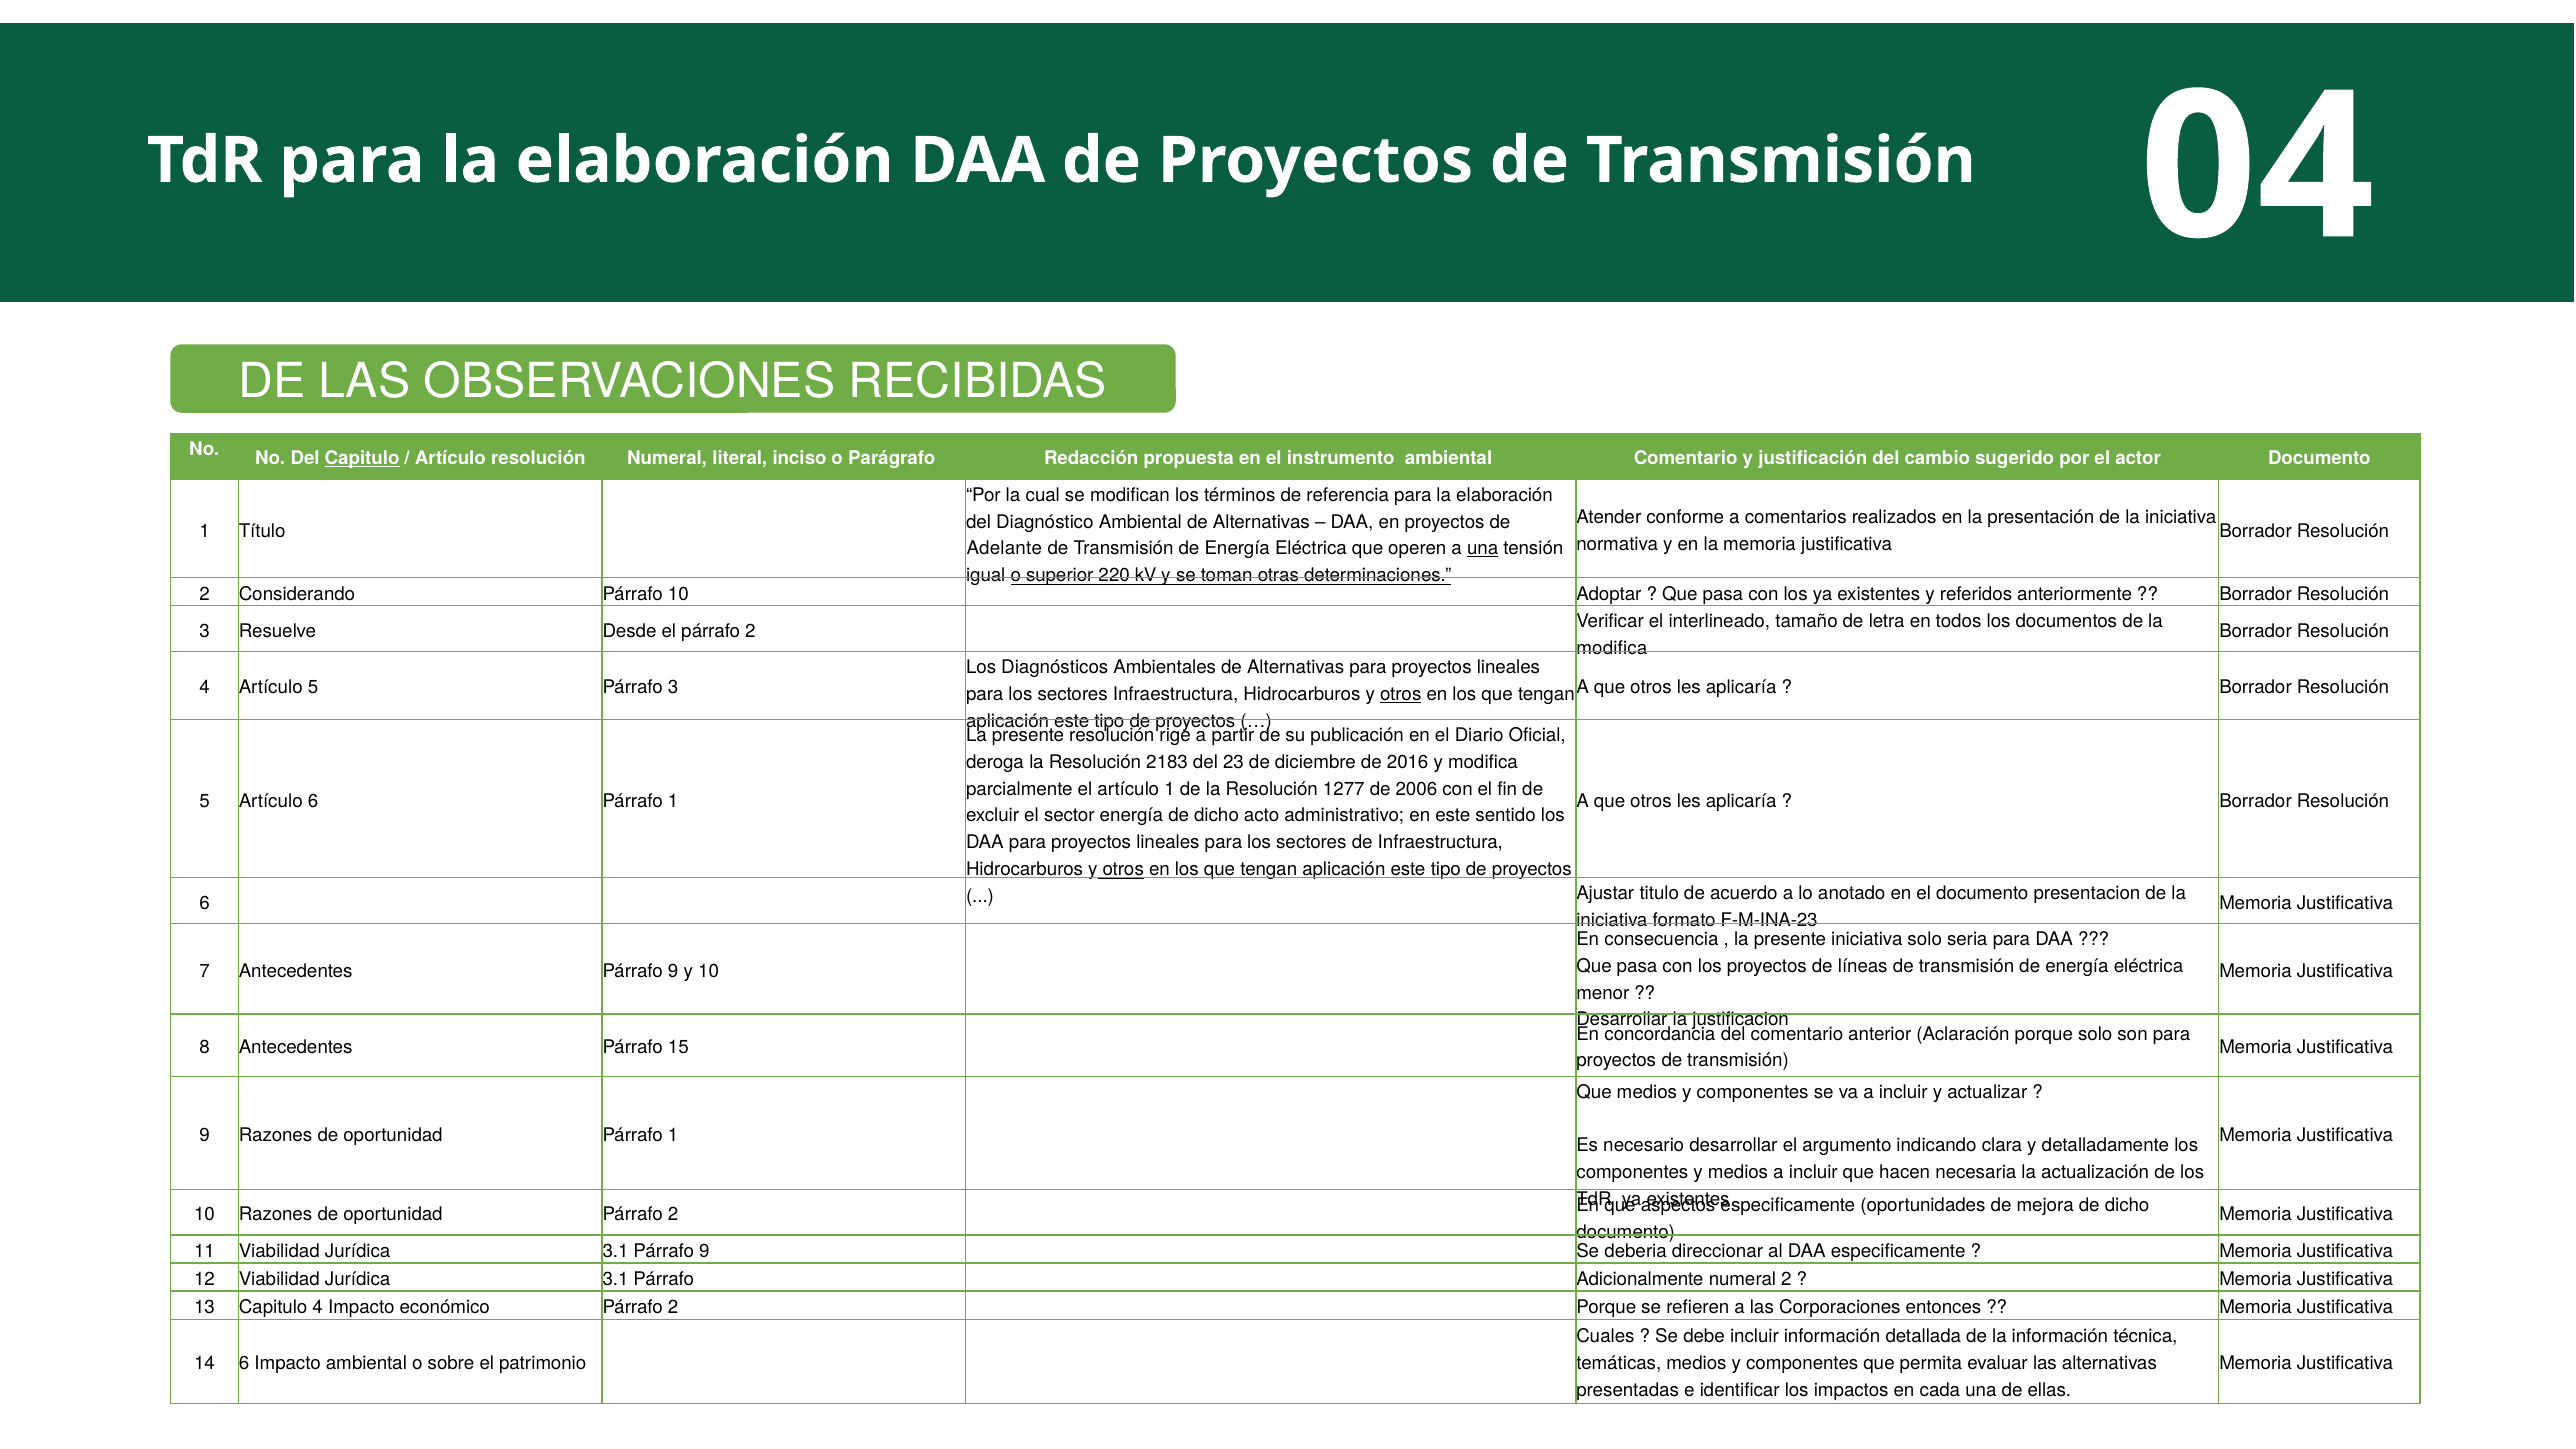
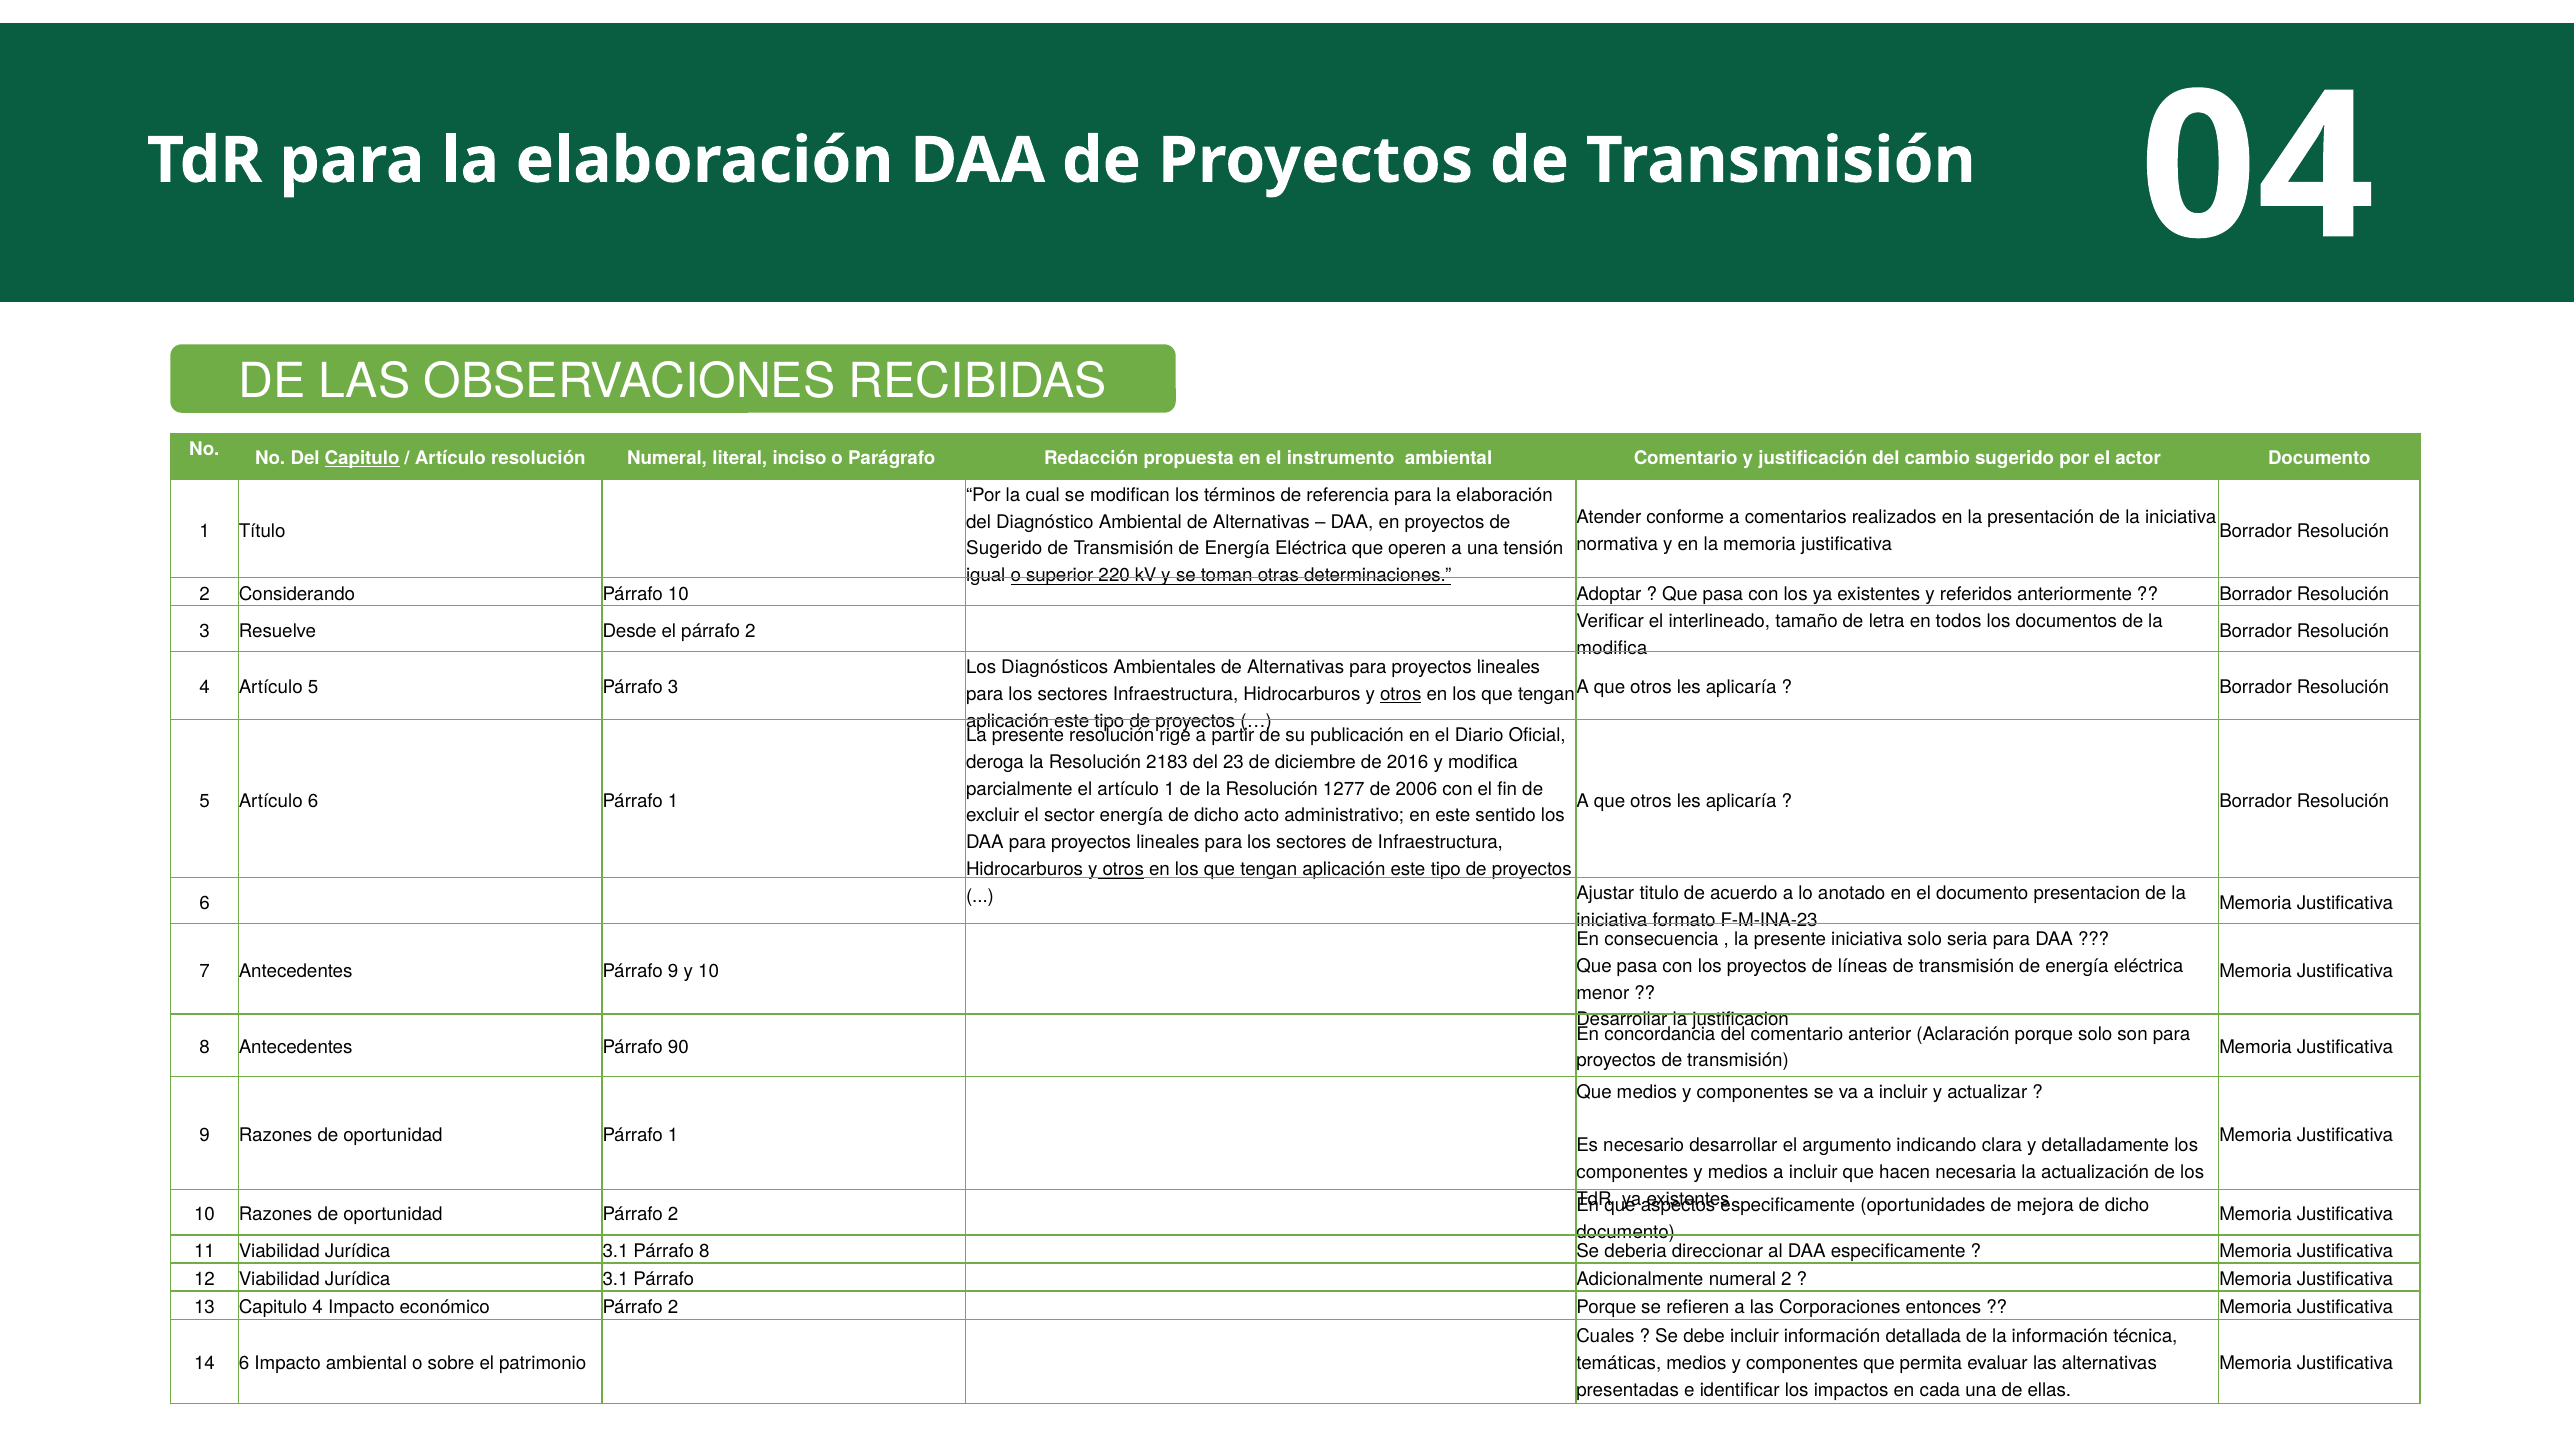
Adelante: Adelante -> Sugerido (1004, 549)
una underline: present -> none (1483, 549)
15: 15 -> 90 (678, 1047)
3.1 Párrafo 9: 9 -> 8 (704, 1251)
